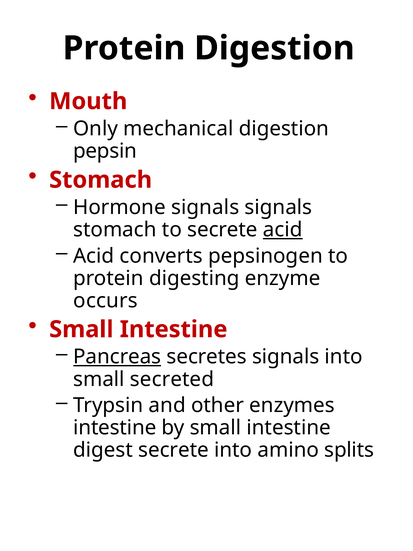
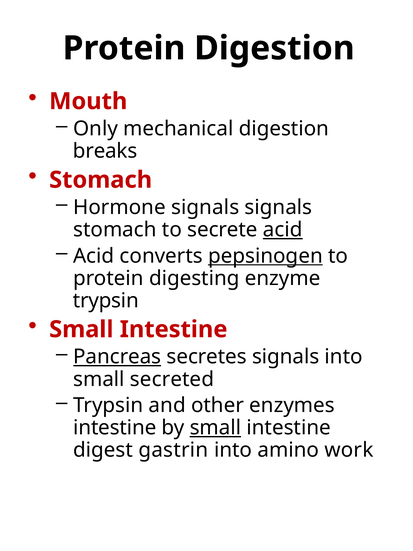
pepsin: pepsin -> breaks (105, 151)
pepsinogen underline: none -> present (265, 256)
occurs: occurs -> trypsin (106, 300)
small underline: none -> present (215, 427)
digest secrete: secrete -> gastrin (173, 450)
splits: splits -> work (349, 450)
